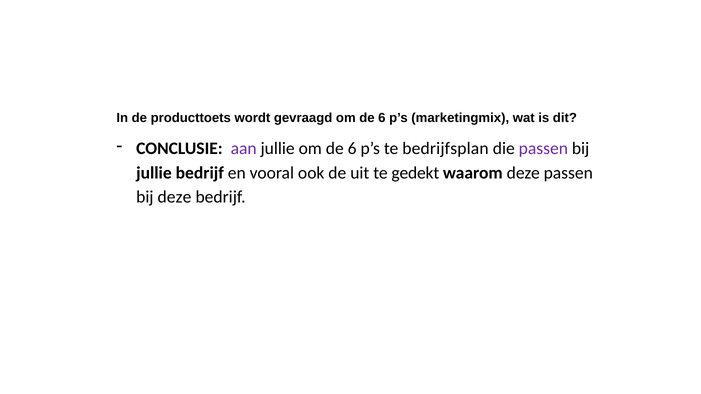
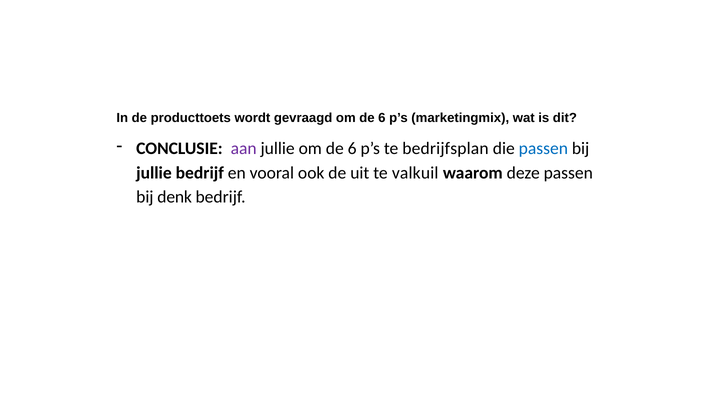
passen colour: purple -> blue (543, 149)
gedekt: gedekt -> valkuil (415, 173)
bij deze: deze -> denk (175, 197)
